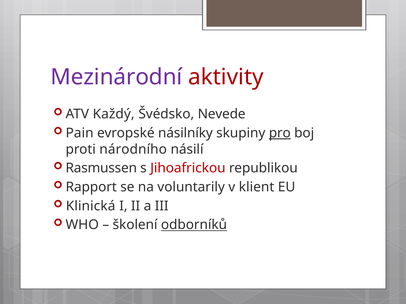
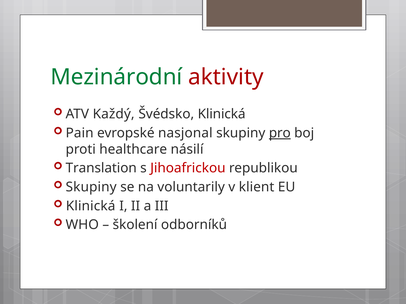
Mezinárodní colour: purple -> green (116, 77)
Švédsko Nevede: Nevede -> Klinická (222, 114)
násilníky: násilníky -> nasjonal (185, 133)
národního: národního -> healthcare (133, 149)
Rasmussen: Rasmussen -> Translation (101, 168)
Rapport: Rapport -> Skupiny (91, 187)
odborníků underline: present -> none (194, 225)
